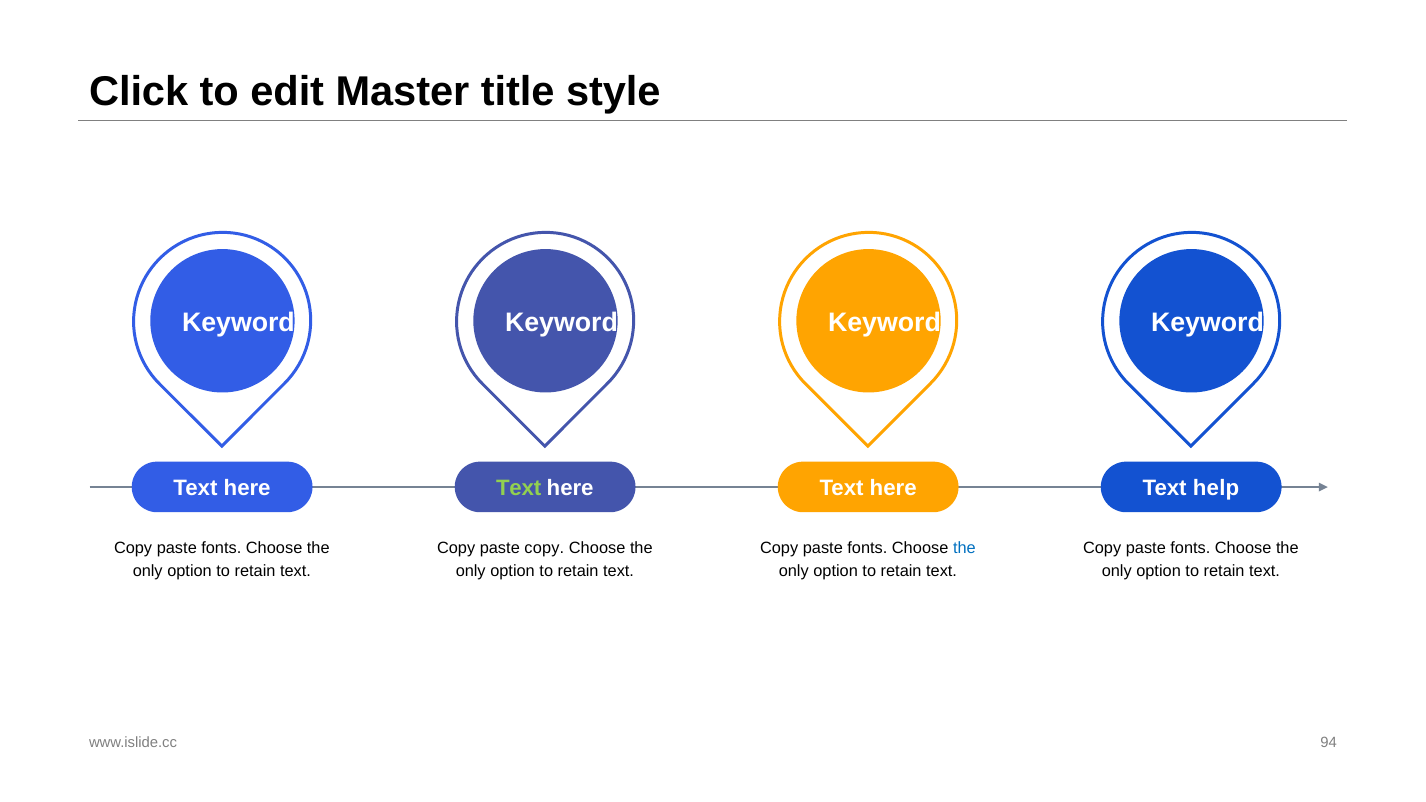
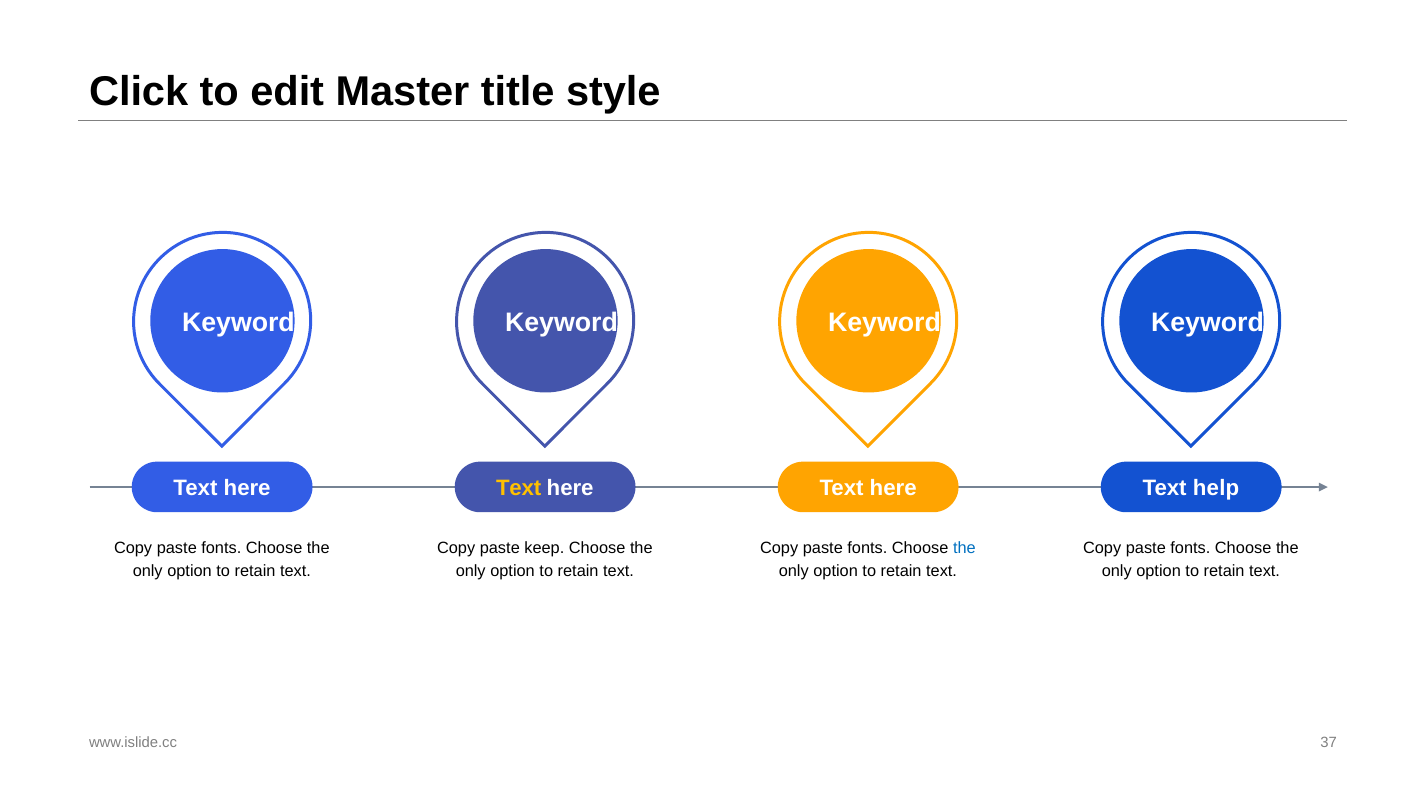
Text colour: light green -> yellow (519, 489)
paste copy: copy -> keep (544, 548)
94: 94 -> 37 (1329, 743)
